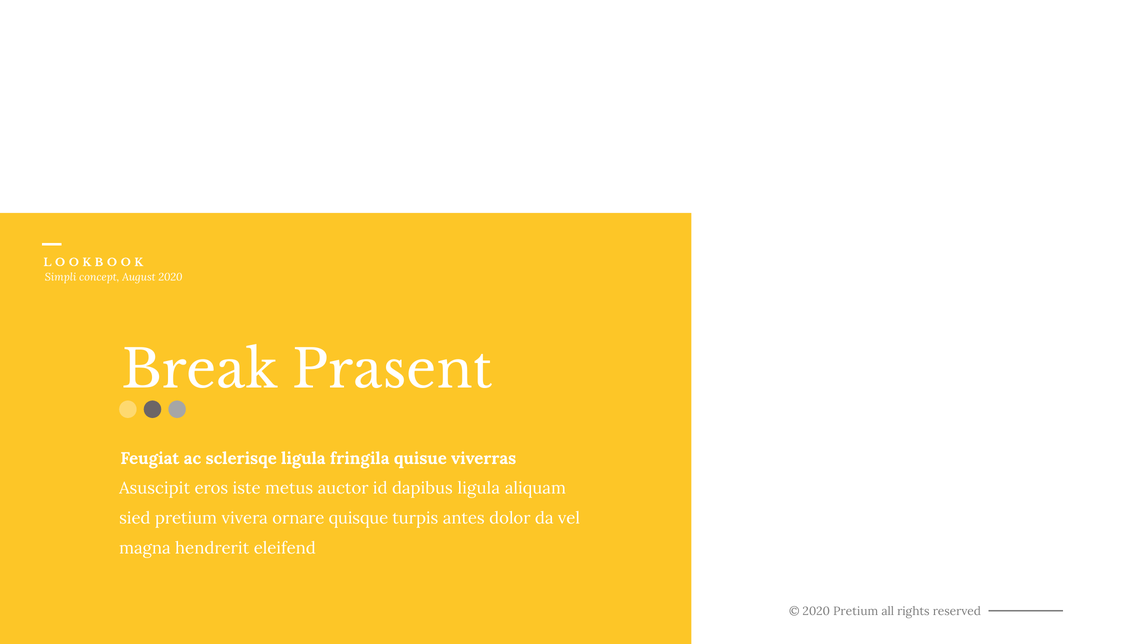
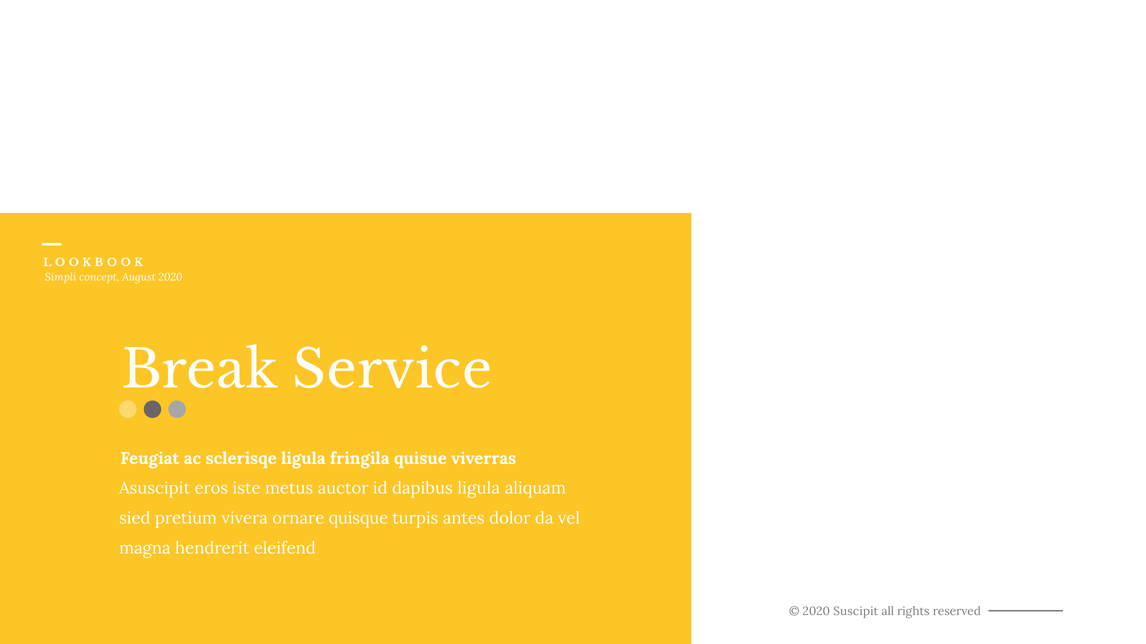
Prasent: Prasent -> Service (392, 371)
2020 Pretium: Pretium -> Suscipit (856, 612)
